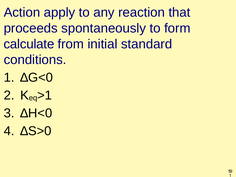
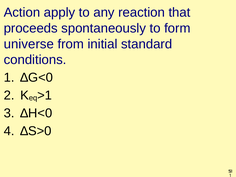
calculate: calculate -> universe (29, 44)
